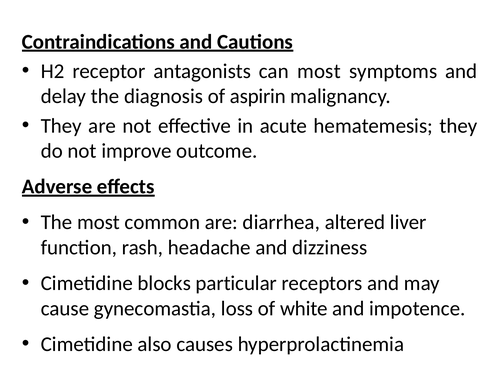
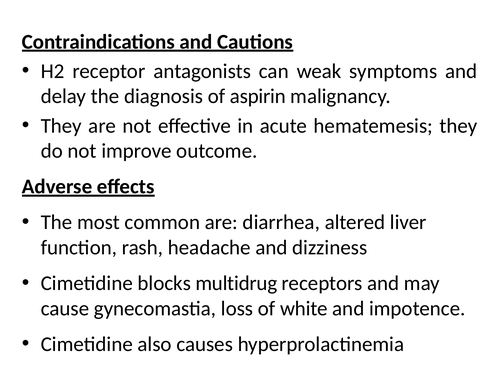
can most: most -> weak (319, 71)
particular: particular -> multidrug (236, 283)
